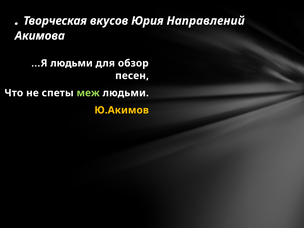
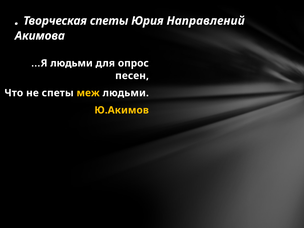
Творческая вкусов: вкусов -> спеты (109, 21)
обзор: обзор -> опрос (133, 63)
меж colour: light green -> yellow (88, 93)
